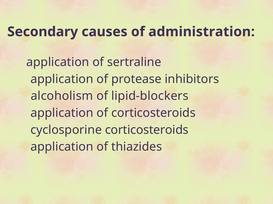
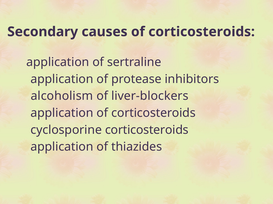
causes of administration: administration -> corticosteroids (202, 32)
lipid-blockers: lipid-blockers -> liver-blockers (150, 96)
